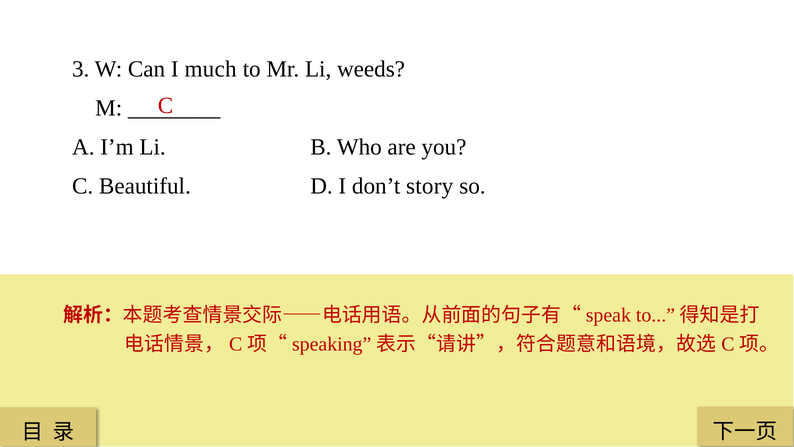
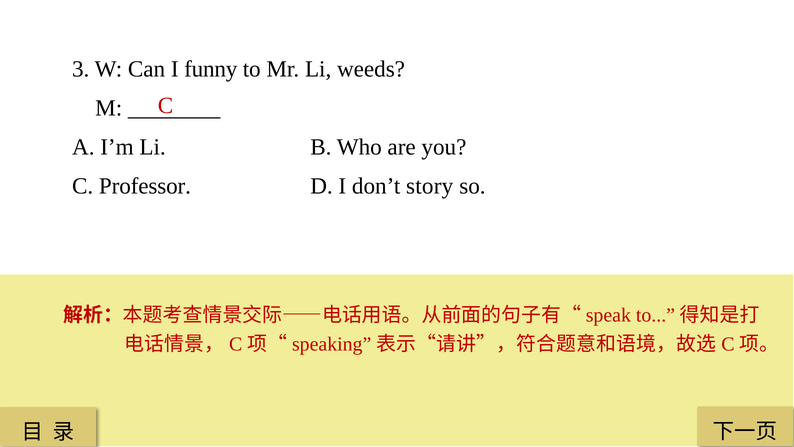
much: much -> funny (211, 69)
Beautiful: Beautiful -> Professor (145, 186)
